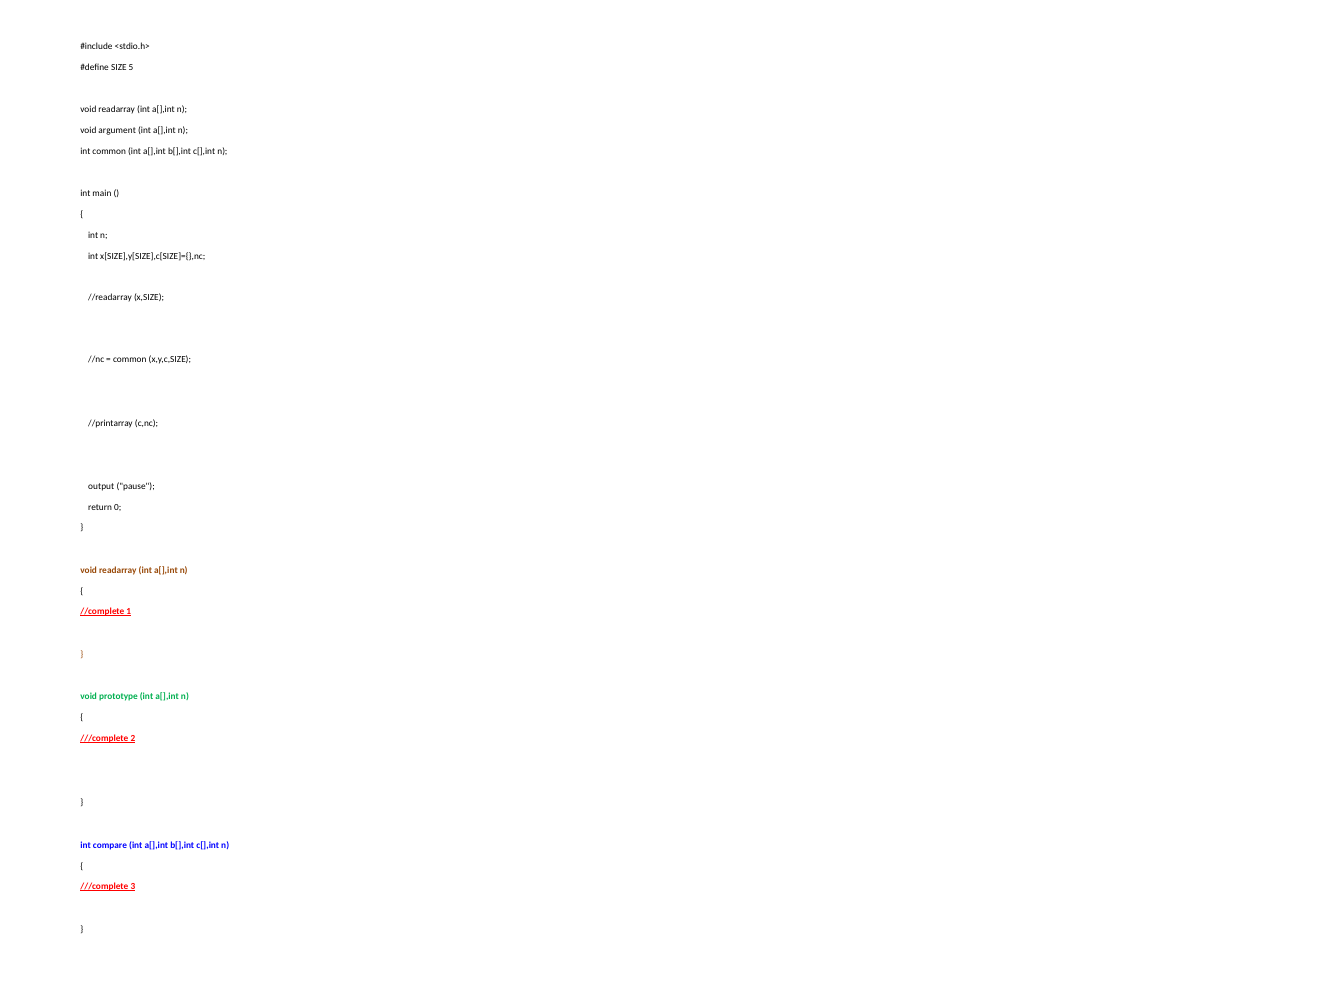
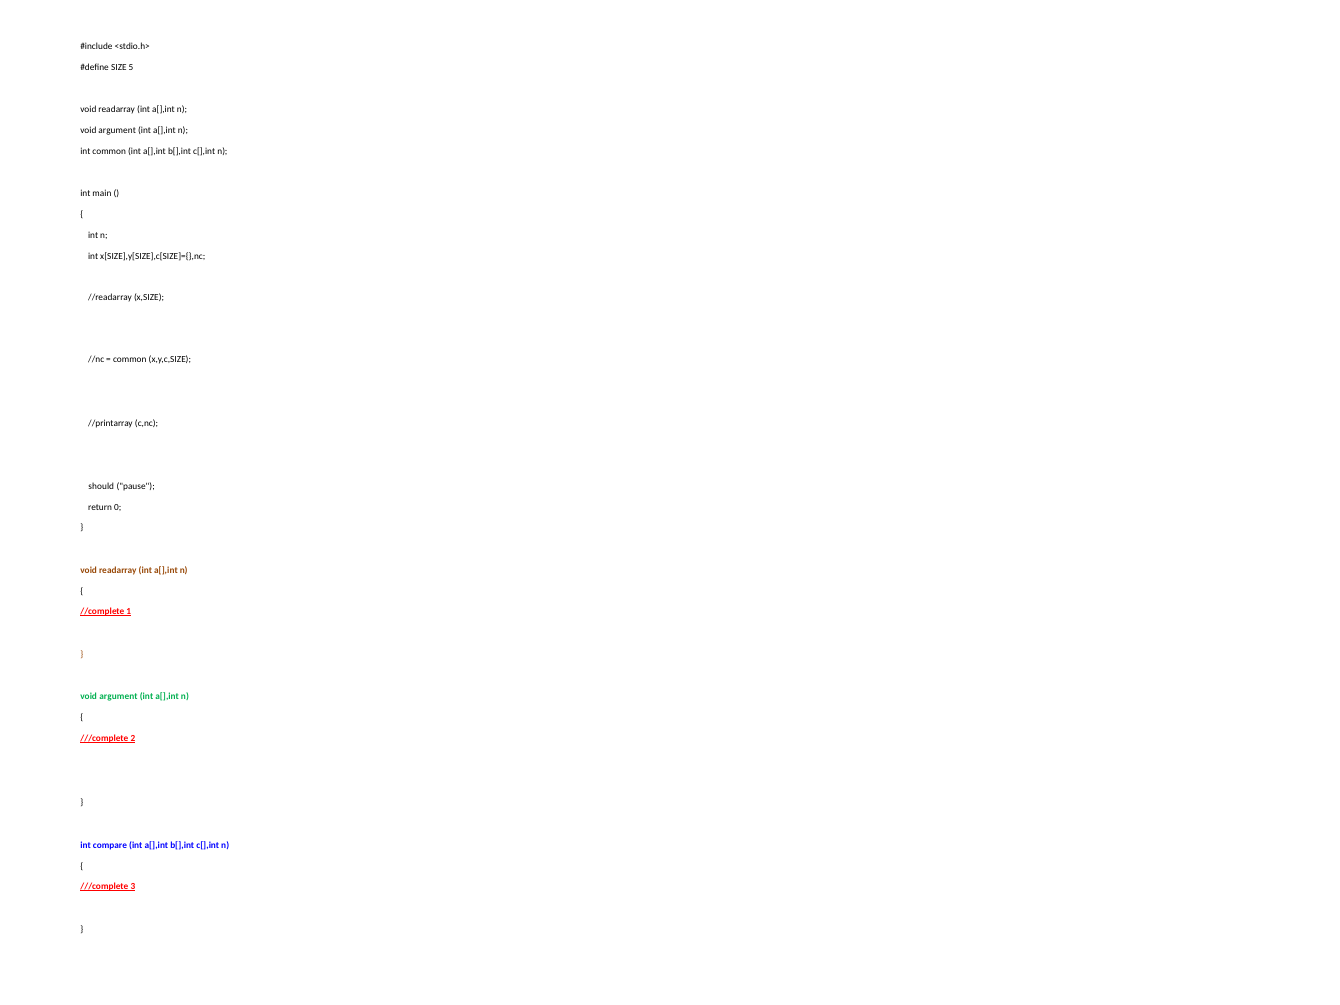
output: output -> should (101, 486)
prototype: prototype -> argument (118, 697)
